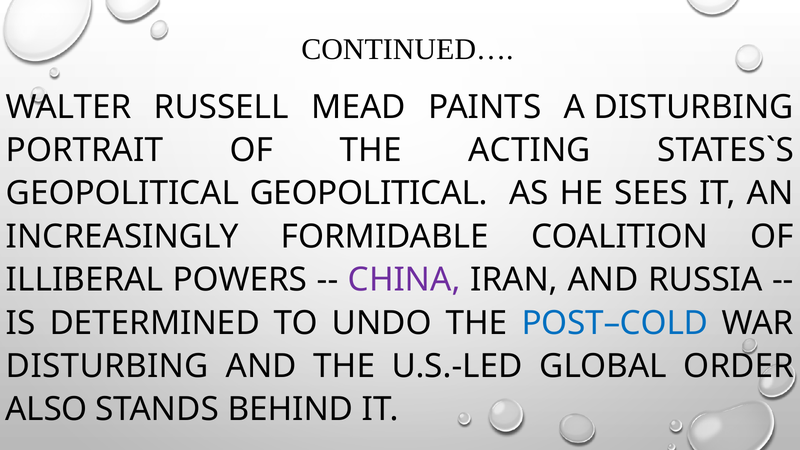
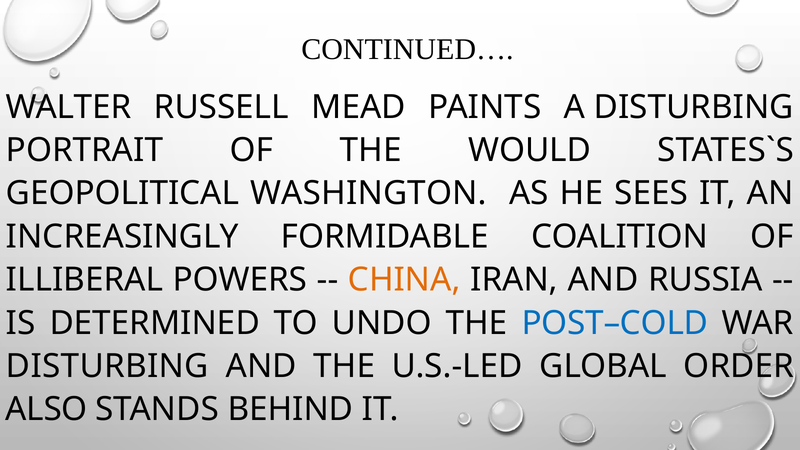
ACTING: ACTING -> WOULD (530, 150)
GEOPOLITICAL GEOPOLITICAL: GEOPOLITICAL -> WASHINGTON (368, 193)
CHINA colour: purple -> orange (404, 280)
